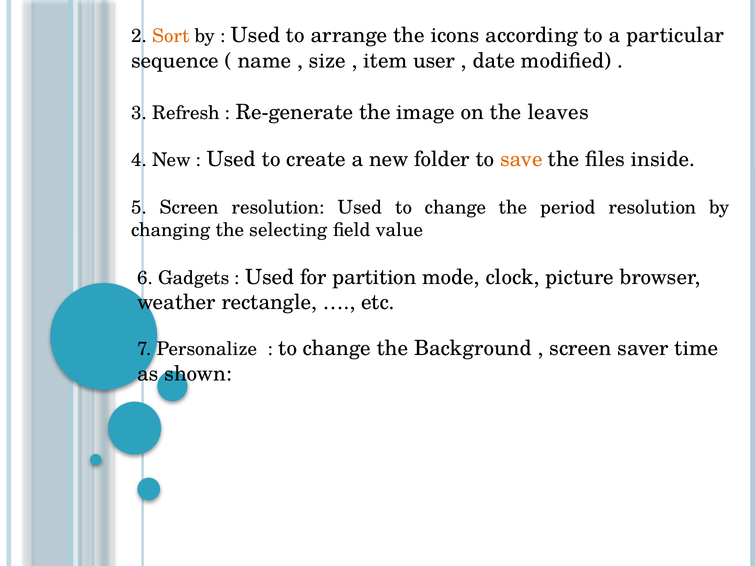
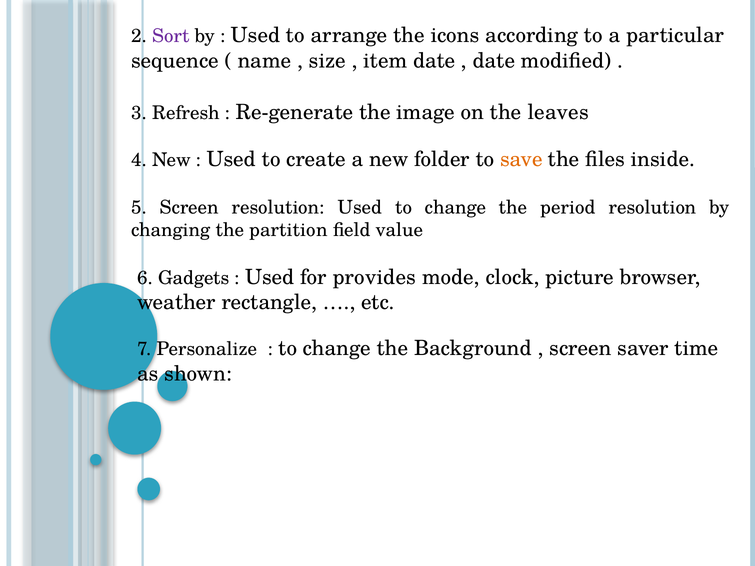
Sort colour: orange -> purple (171, 36)
item user: user -> date (434, 61)
selecting: selecting -> partition (288, 230)
partition: partition -> provides (374, 277)
